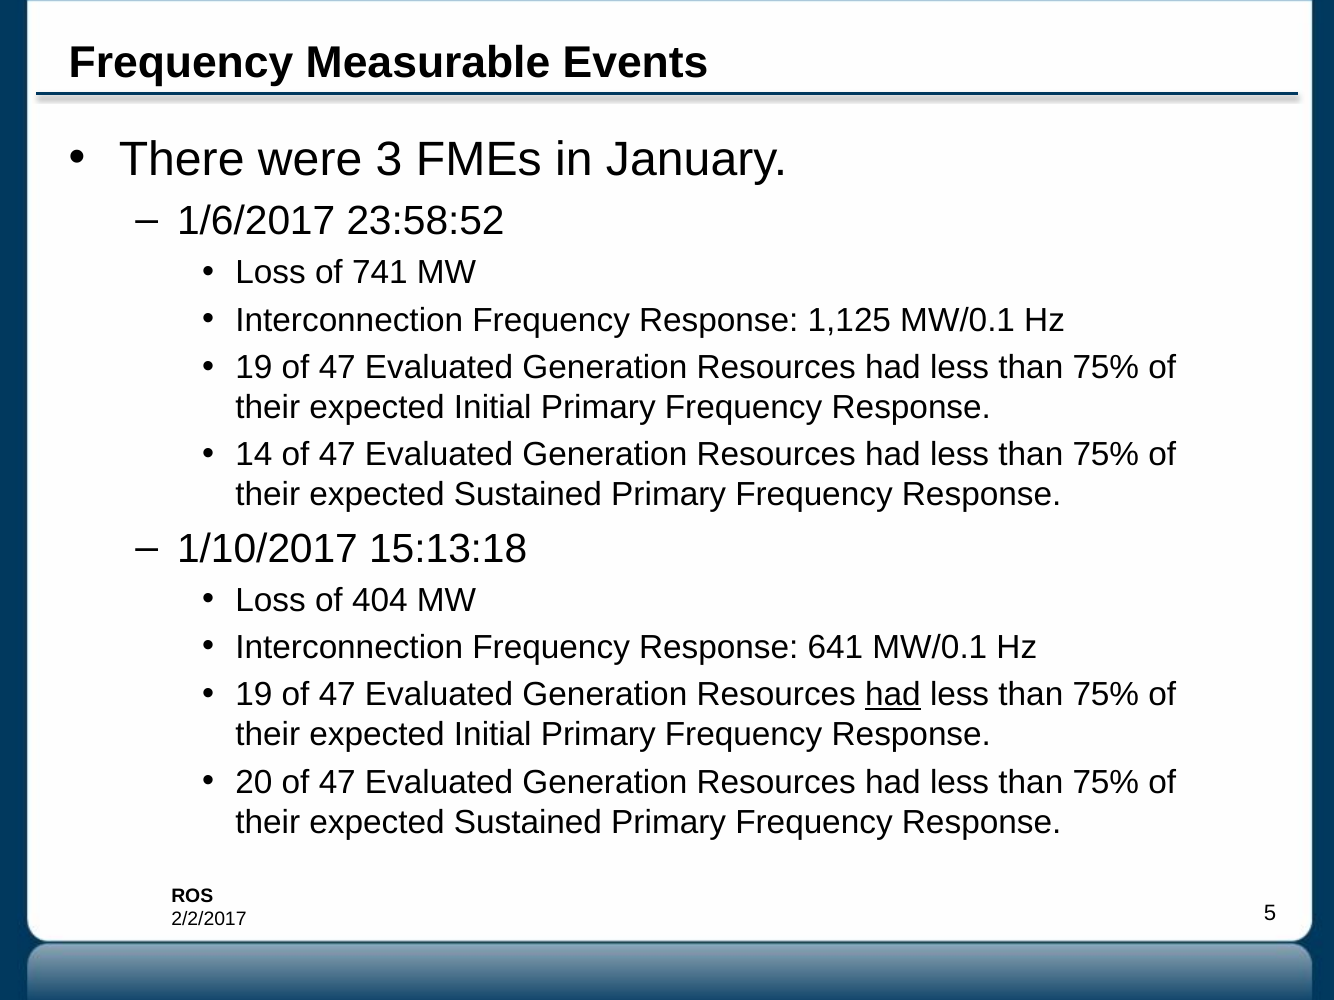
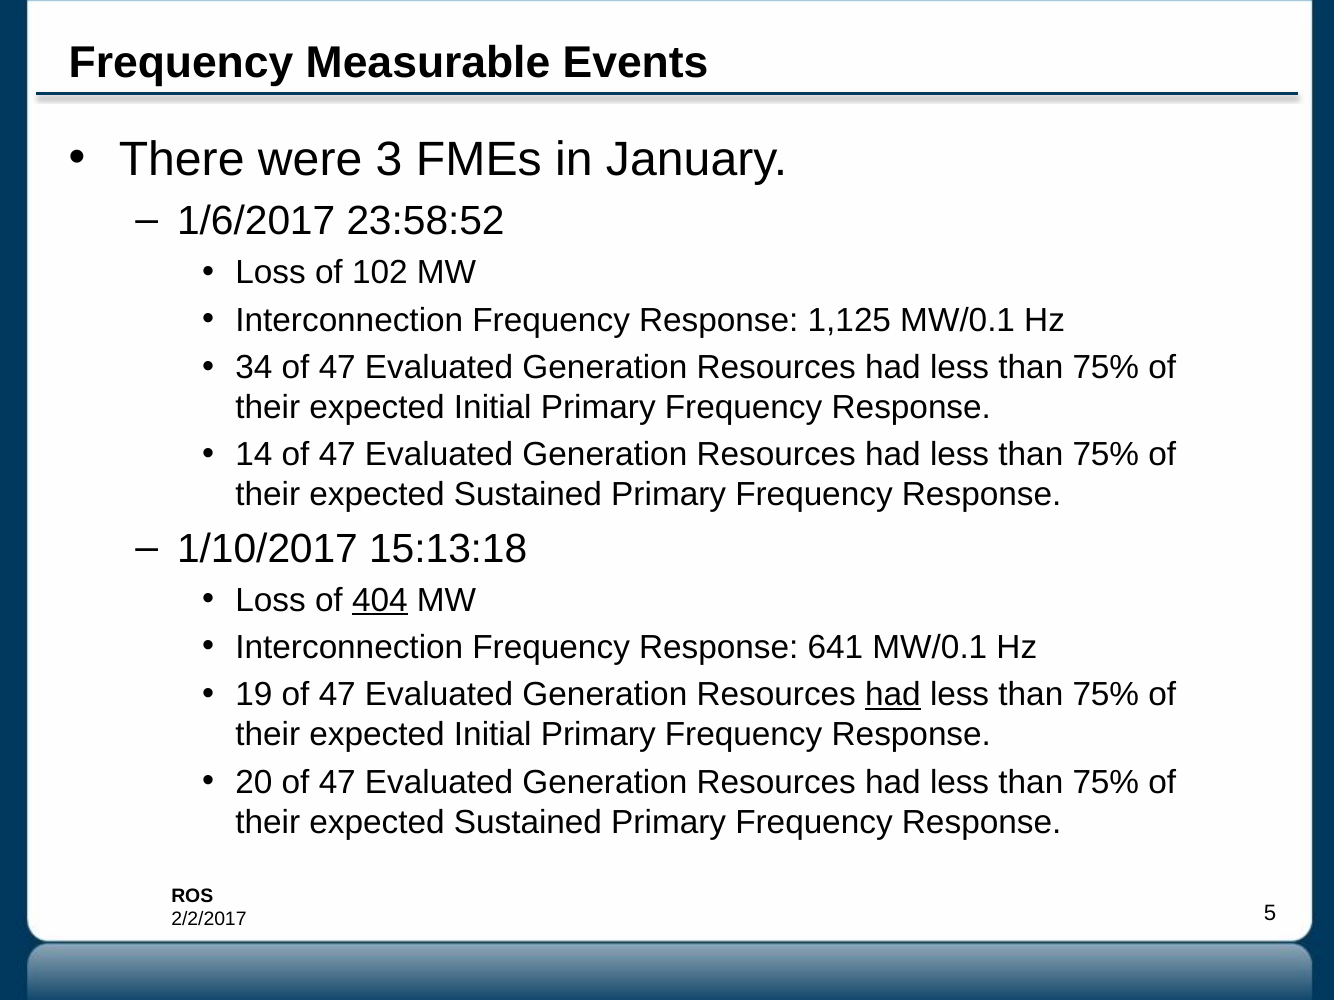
741: 741 -> 102 (380, 273)
19: 19 -> 34 (254, 368)
404 underline: none -> present (380, 600)
